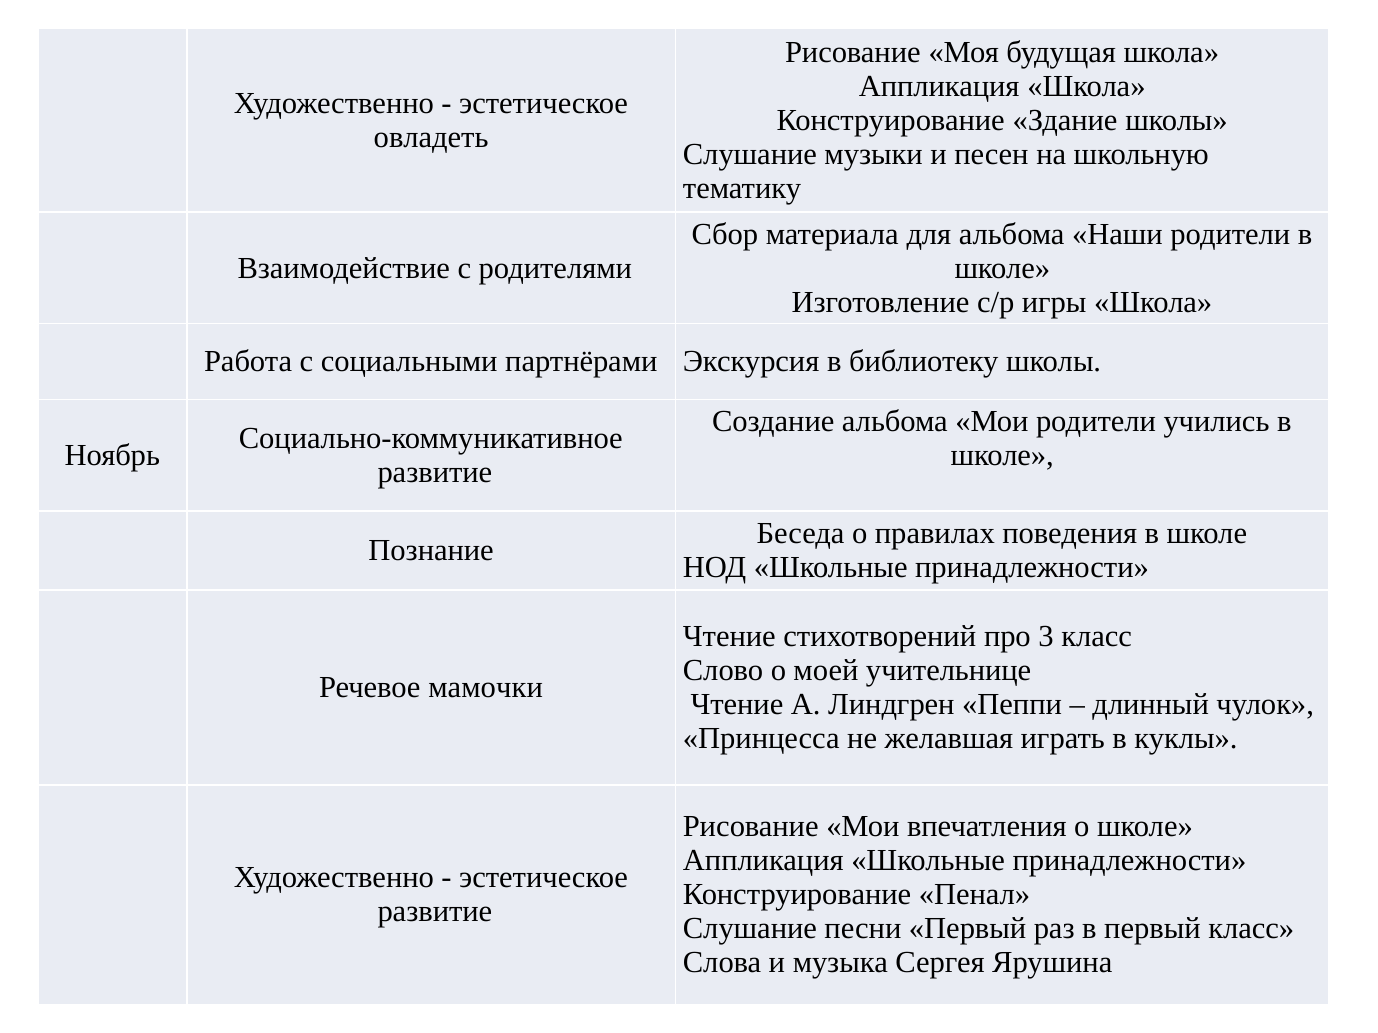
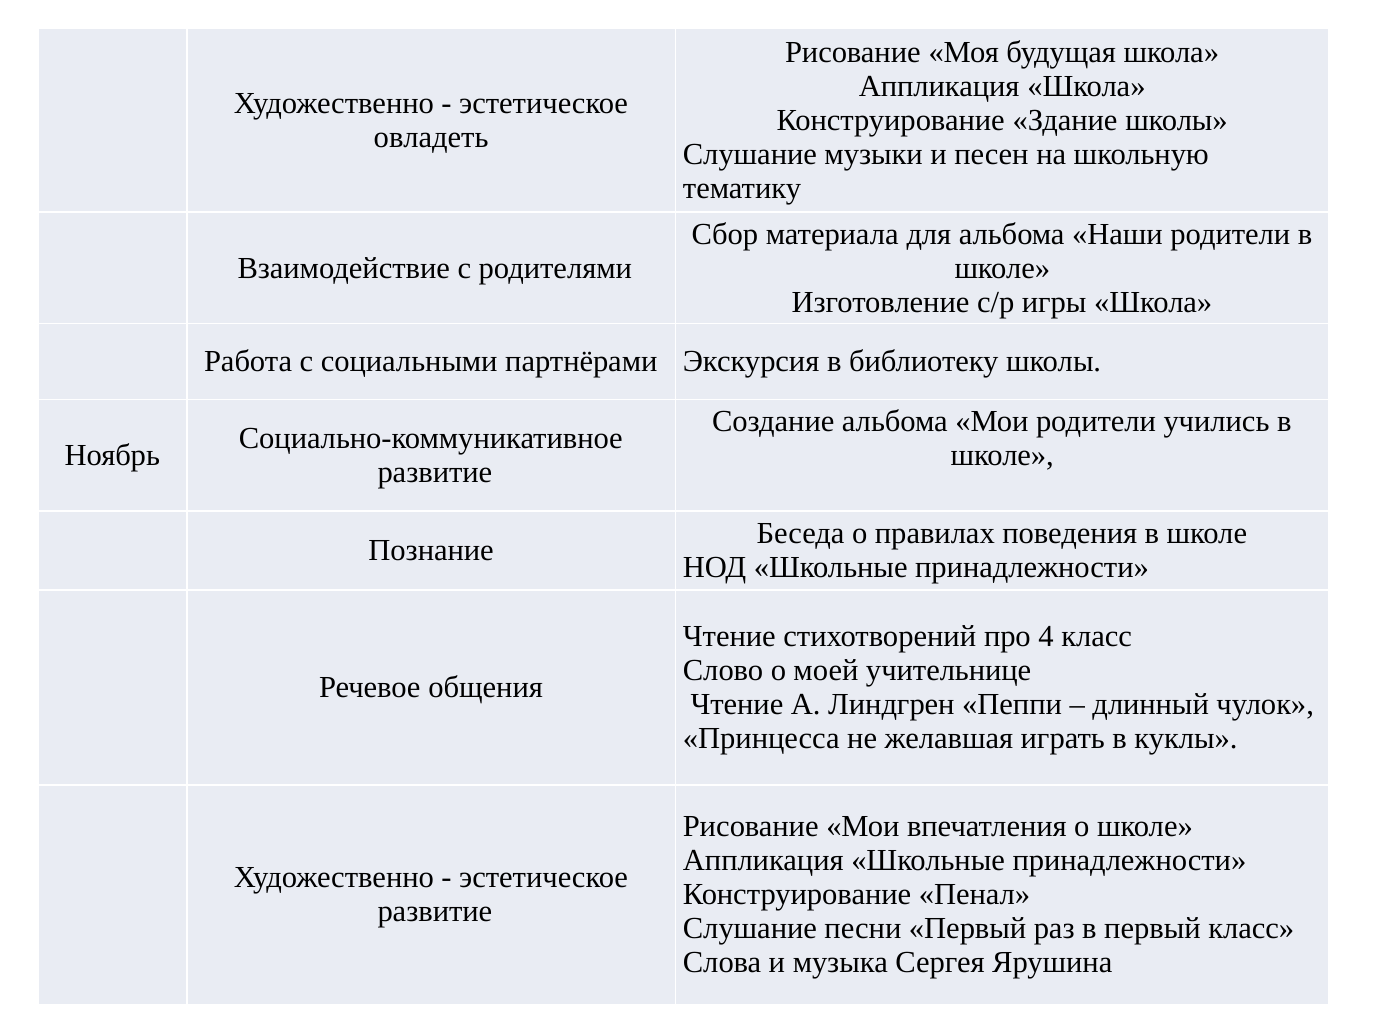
3: 3 -> 4 (1046, 637)
мамочки: мамочки -> общения (486, 688)
